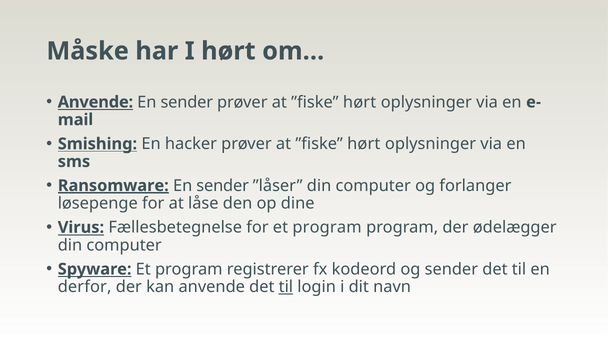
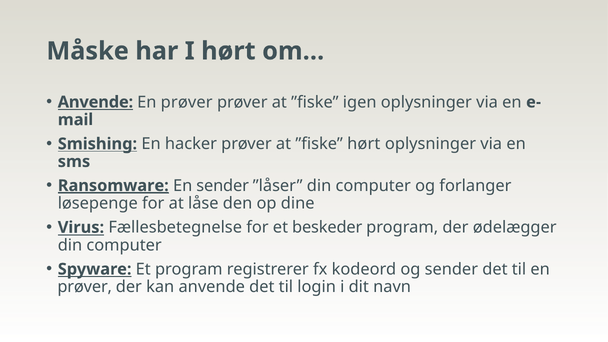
sender: sender -> prøver (187, 102)
hørt: hørt -> igen (360, 102)
for et program: program -> beskeder (327, 227)
derfor: derfor -> prøver (85, 287)
til underline: present -> none (286, 287)
